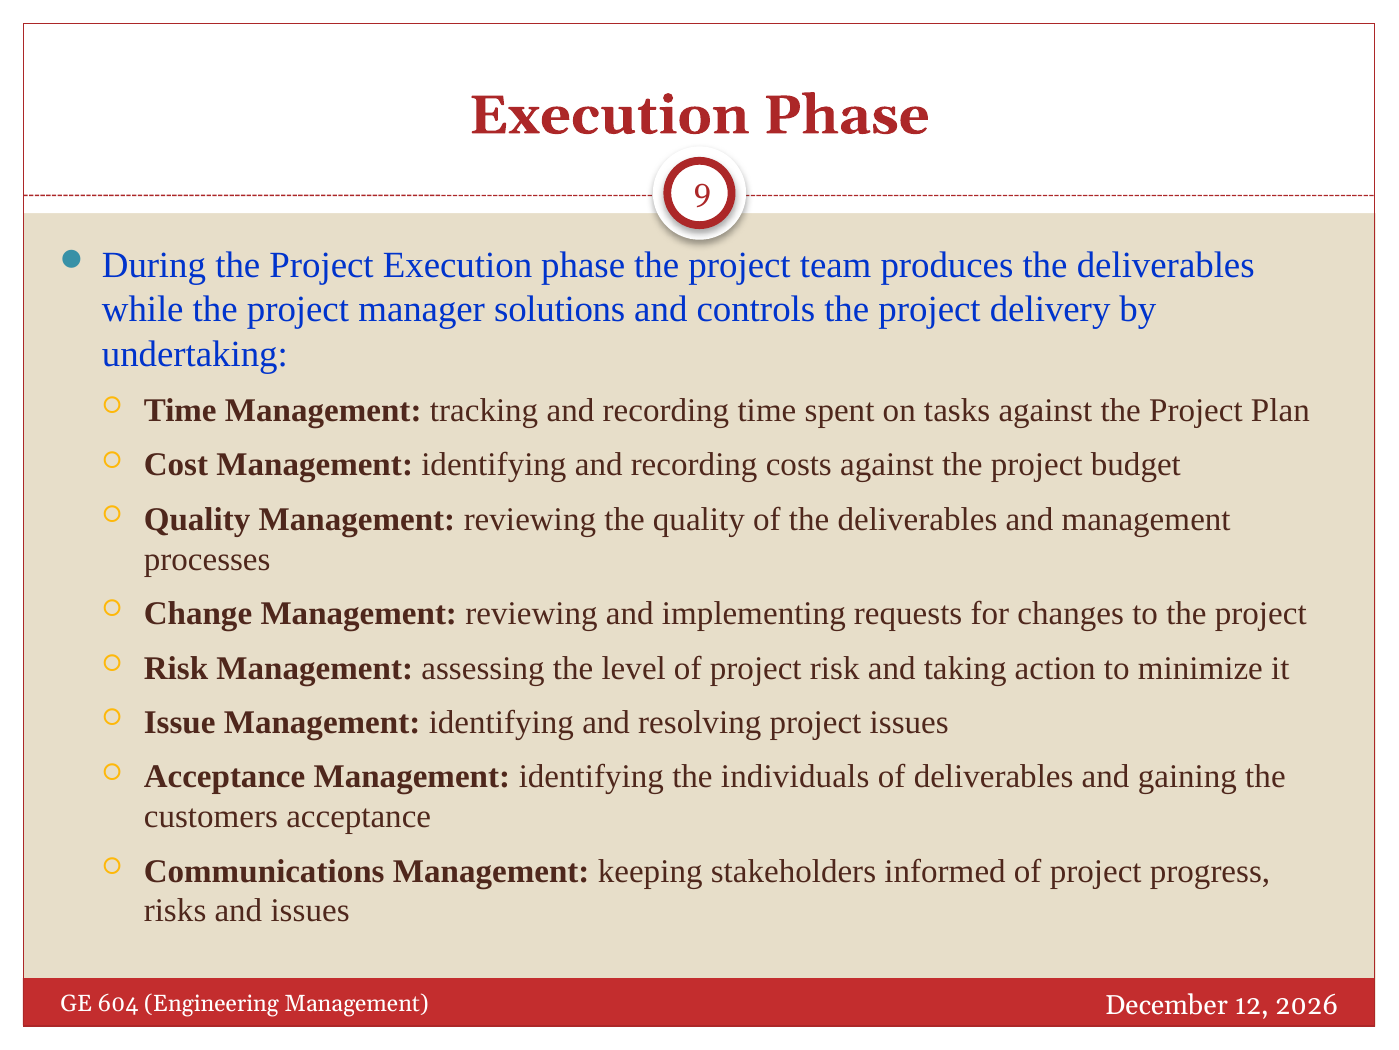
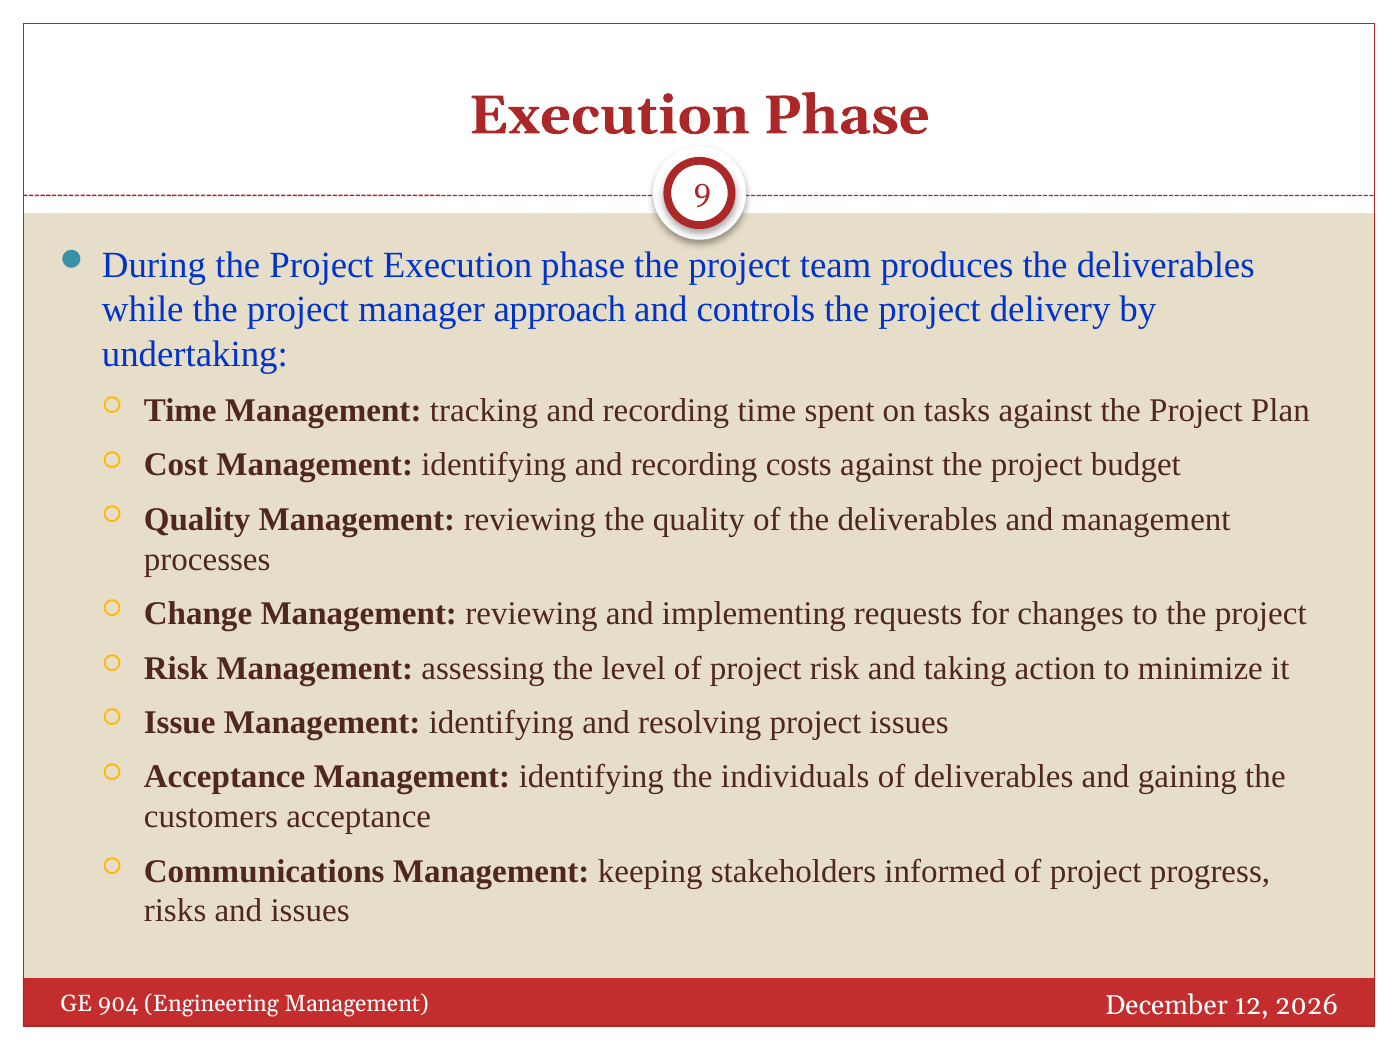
solutions: solutions -> approach (560, 310)
604: 604 -> 904 (118, 1003)
